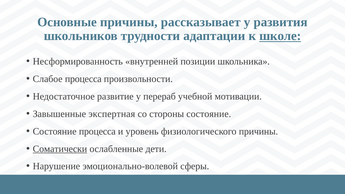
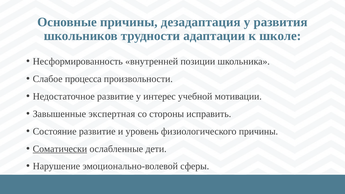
рассказывает: рассказывает -> дезадаптация (201, 22)
школе underline: present -> none (280, 36)
перераб: перераб -> интерес (159, 96)
стороны состояние: состояние -> исправить (209, 114)
Состояние процесса: процесса -> развитие (97, 131)
